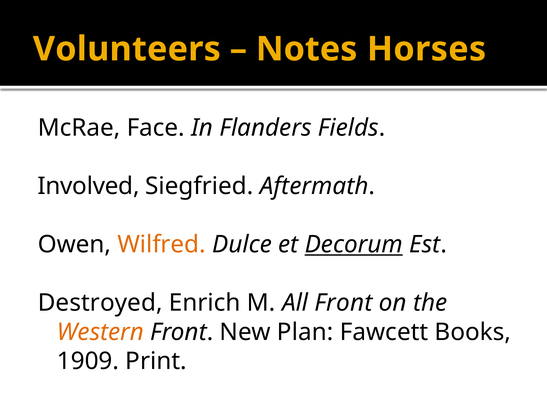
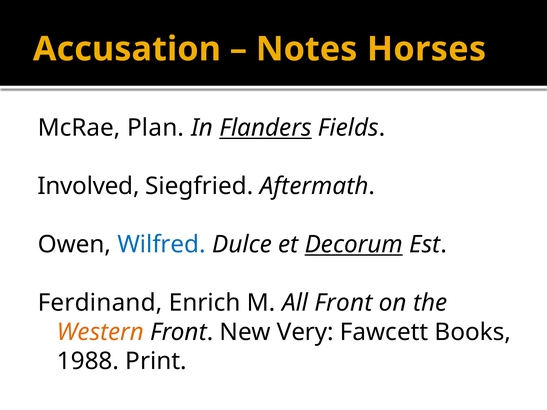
Volunteers: Volunteers -> Accusation (127, 49)
Face: Face -> Plan (156, 128)
Flanders underline: none -> present (266, 128)
Wilfred colour: orange -> blue (162, 245)
Destroyed: Destroyed -> Ferdinand (100, 303)
Plan: Plan -> Very (305, 332)
1909: 1909 -> 1988 (88, 361)
